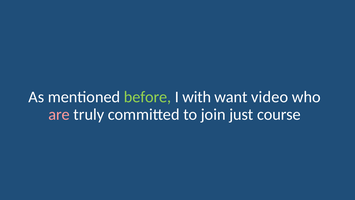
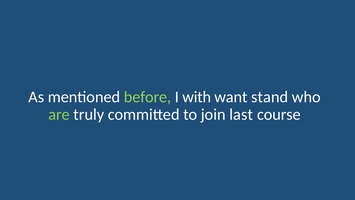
video: video -> stand (270, 97)
are colour: pink -> light green (59, 114)
just: just -> last (241, 114)
